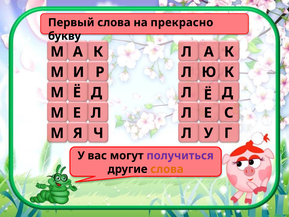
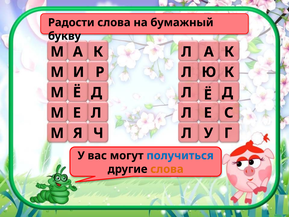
Первый: Первый -> Радости (71, 23)
прекрасно: прекрасно -> бумажный (182, 23)
получиться colour: purple -> blue (180, 155)
